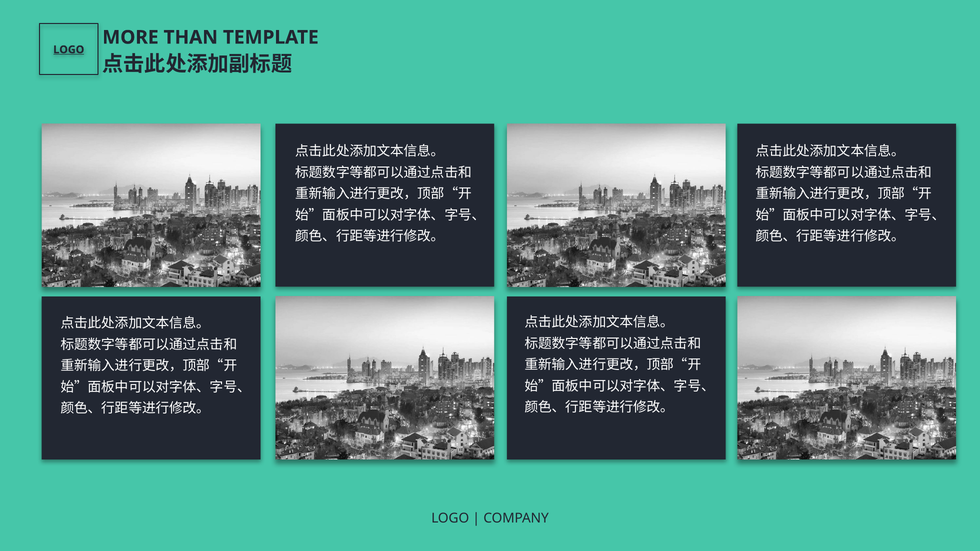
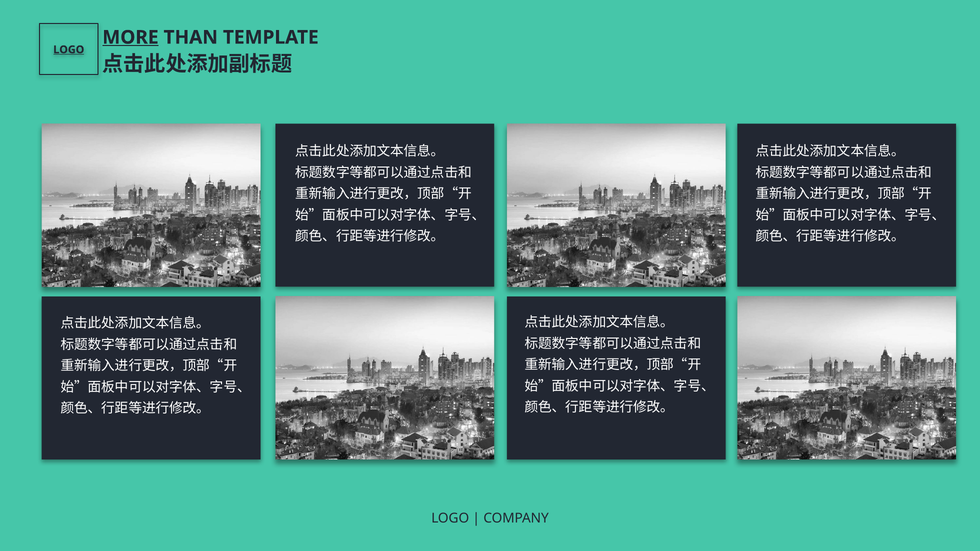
MORE underline: none -> present (130, 37)
